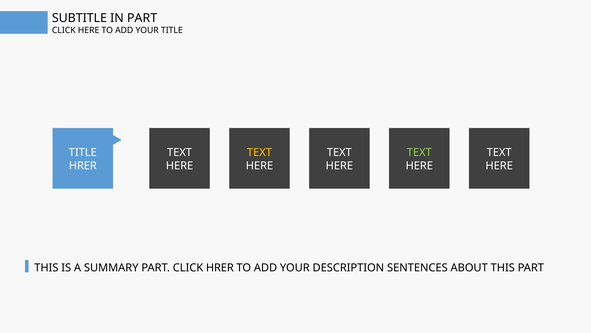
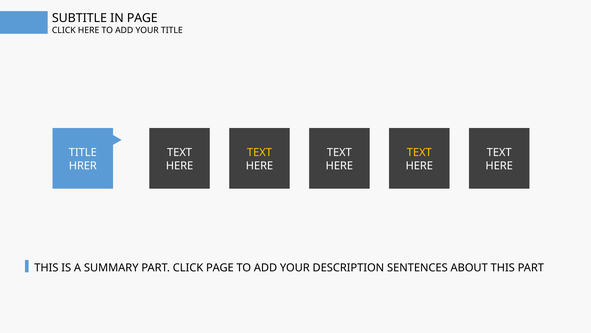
IN PART: PART -> PAGE (142, 18)
TEXT colour: light green -> yellow (419, 152)
CLICK HRER: HRER -> PAGE (220, 267)
